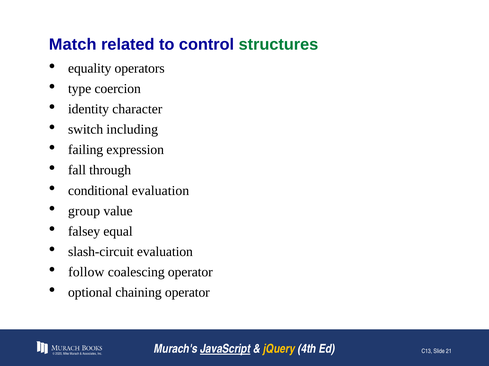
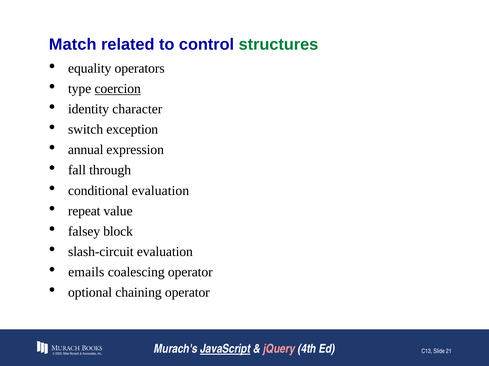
coercion underline: none -> present (118, 89)
including: including -> exception (132, 130)
failing: failing -> annual (86, 150)
group: group -> repeat (84, 211)
equal: equal -> block (118, 232)
follow: follow -> emails (86, 272)
jQuery colour: yellow -> pink (279, 350)
